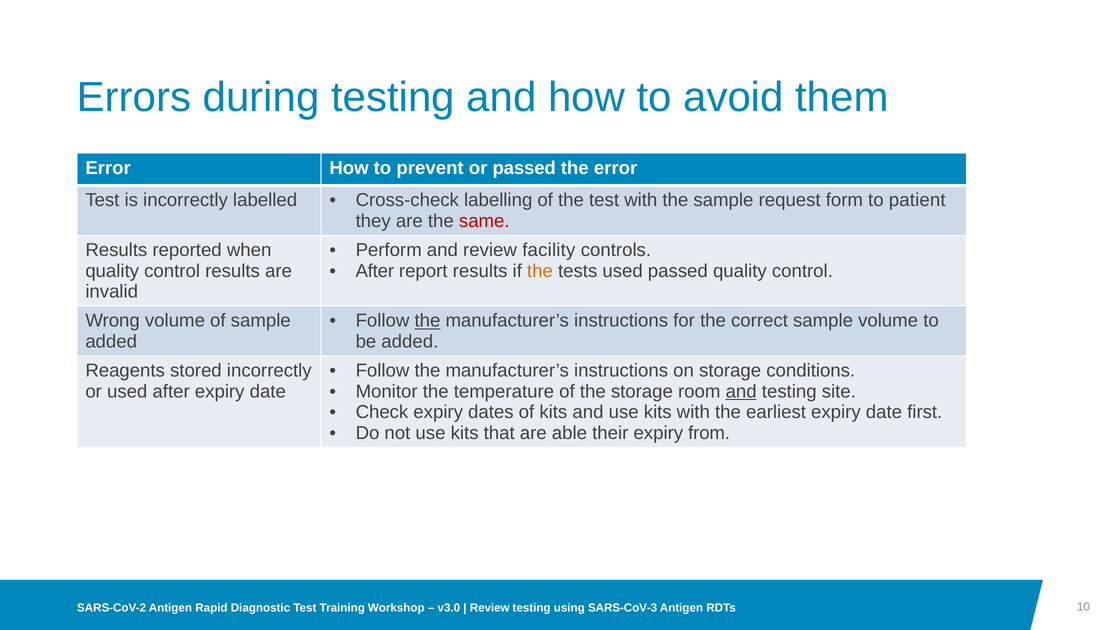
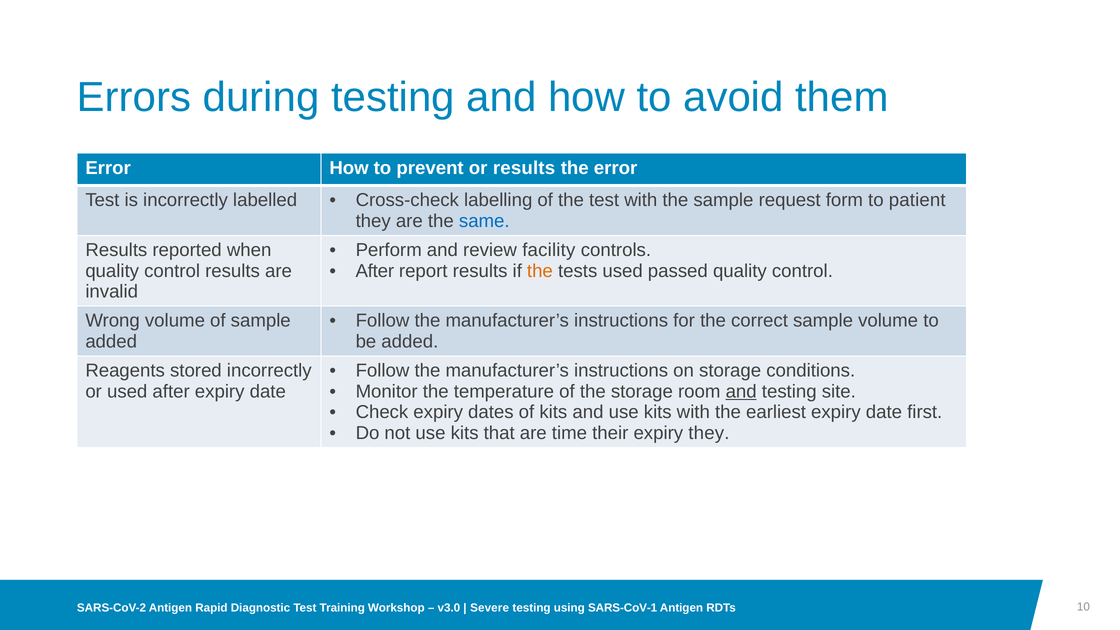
or passed: passed -> results (524, 168)
same colour: red -> blue (484, 221)
the underline: present -> none (427, 321)
able: able -> time (569, 433)
expiry from: from -> they (709, 433)
Review: Review -> Severe (490, 608)
SARS-CoV-3: SARS-CoV-3 -> SARS-CoV-1 (623, 608)
